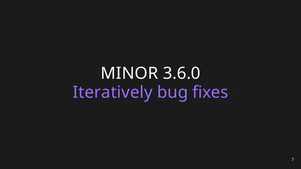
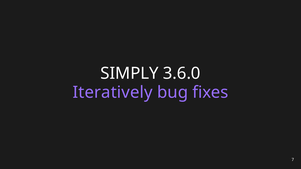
MINOR: MINOR -> SIMPLY (130, 73)
